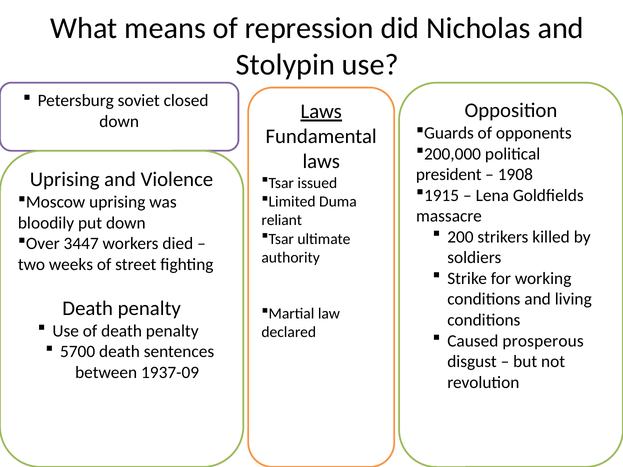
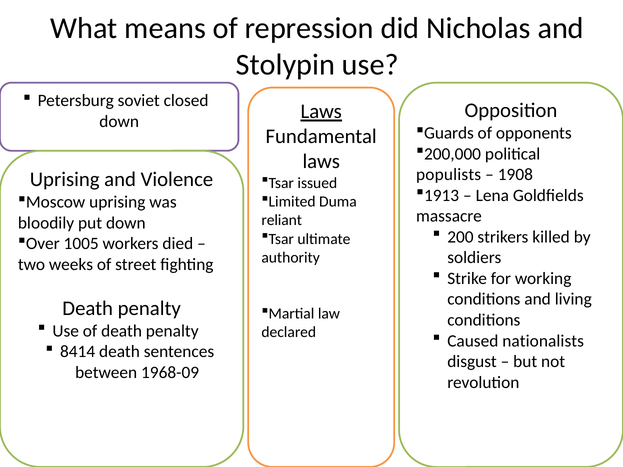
president: president -> populists (449, 175)
1915: 1915 -> 1913 (442, 196)
3447: 3447 -> 1005 (81, 244)
prosperous: prosperous -> nationalists (543, 341)
5700: 5700 -> 8414 (78, 352)
1937-09: 1937-09 -> 1968-09 (170, 373)
